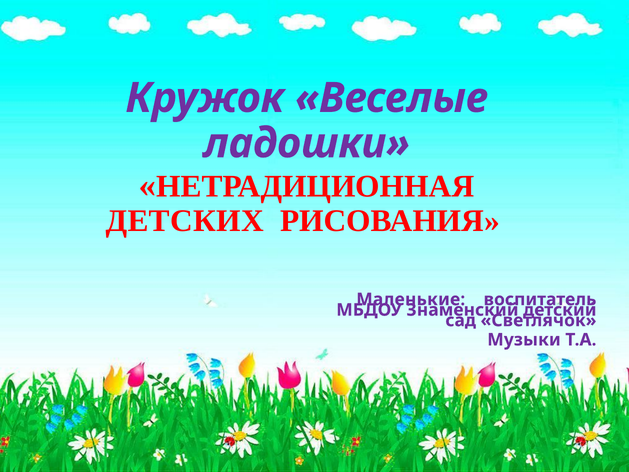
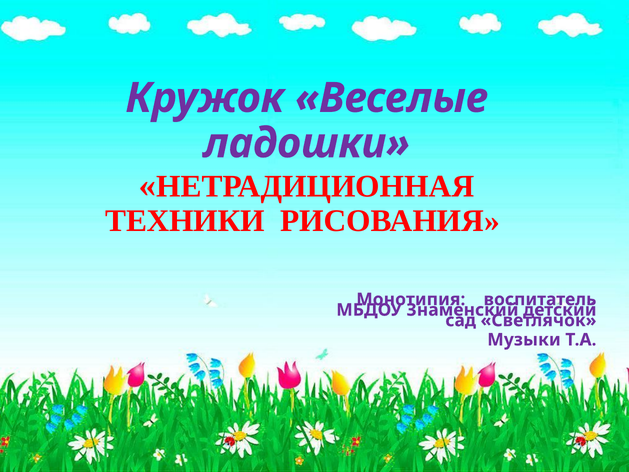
ДЕТСКИХ: ДЕТСКИХ -> ТЕХНИКИ (185, 221)
Маленькие: Маленькие -> Монотипия (411, 299)
